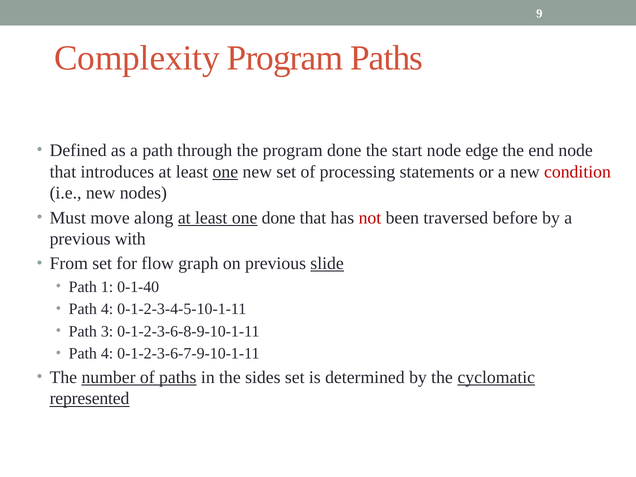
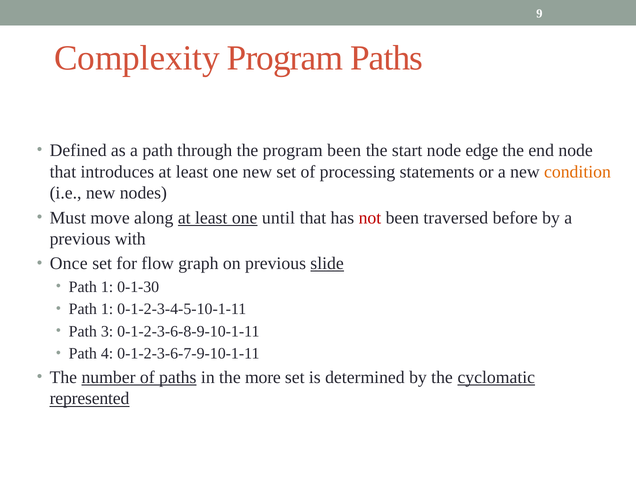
program done: done -> been (344, 151)
one underline: present -> none (225, 172)
condition colour: red -> orange (577, 172)
one done: done -> until (278, 218)
From: From -> Once (69, 264)
0-1-40: 0-1-40 -> 0-1-30 (138, 287)
4: 4 -> 1 (107, 309)
sides: sides -> more (263, 377)
